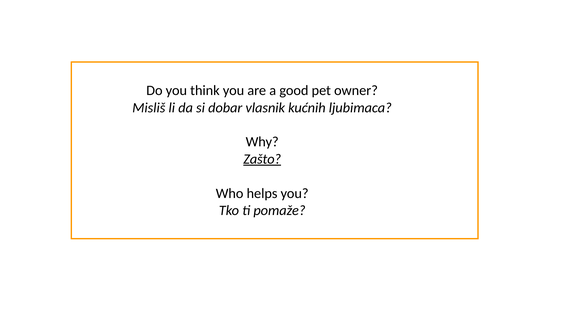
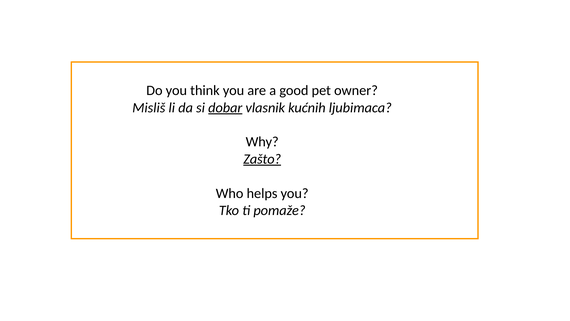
dobar underline: none -> present (225, 108)
